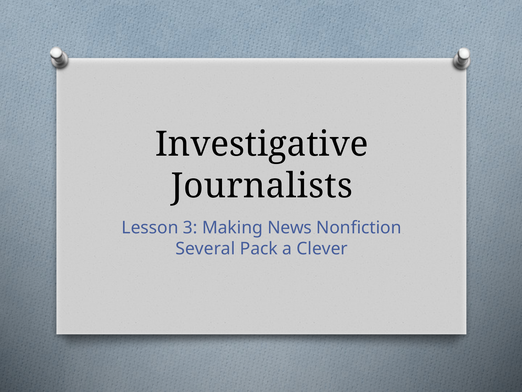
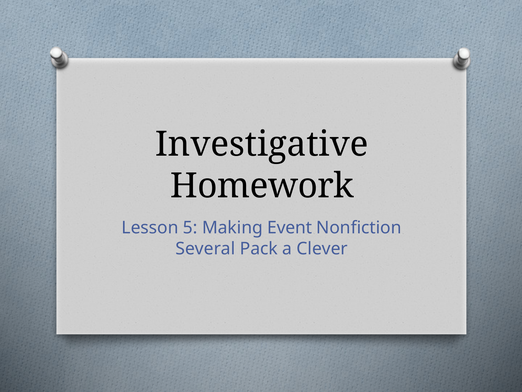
Journalists: Journalists -> Homework (262, 186)
3: 3 -> 5 (190, 228)
News: News -> Event (290, 228)
